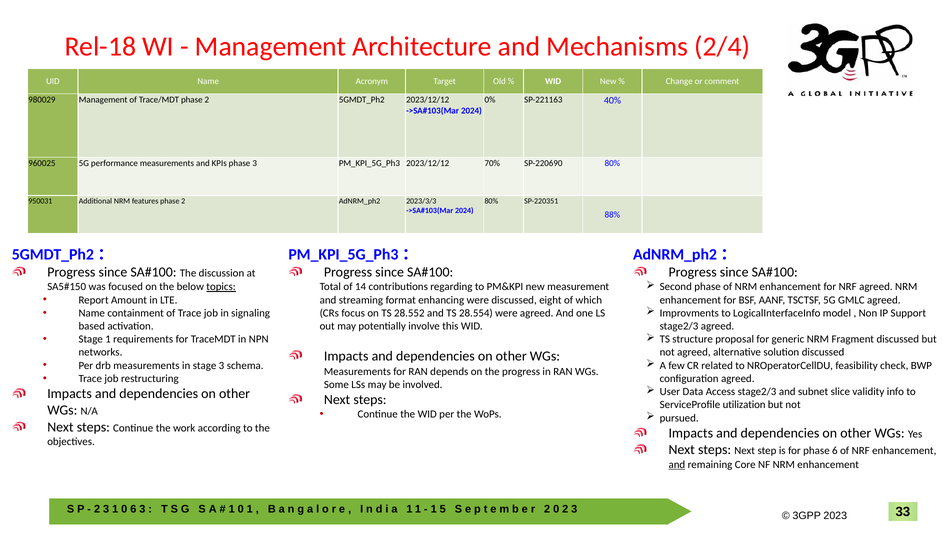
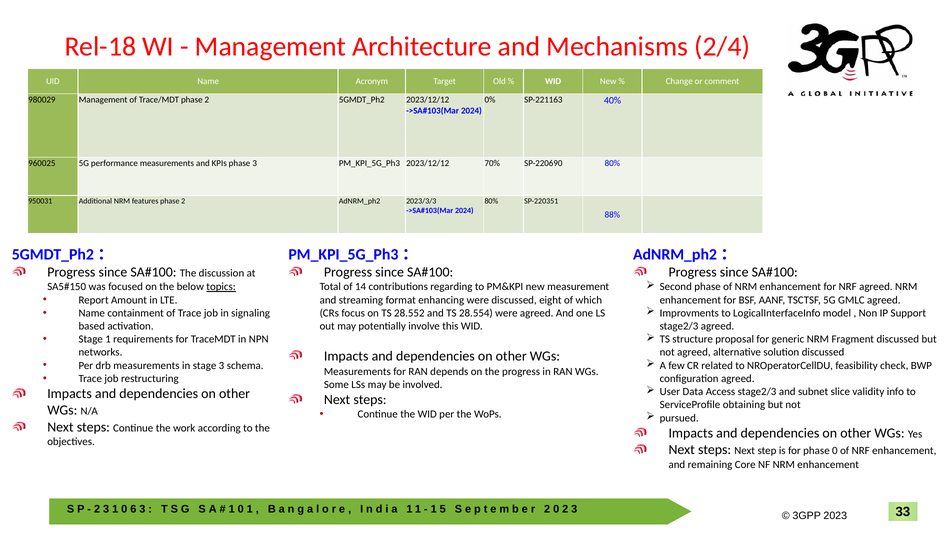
utilization: utilization -> obtaining (744, 404)
phase 6: 6 -> 0 (835, 450)
and underline: present -> none (677, 464)
